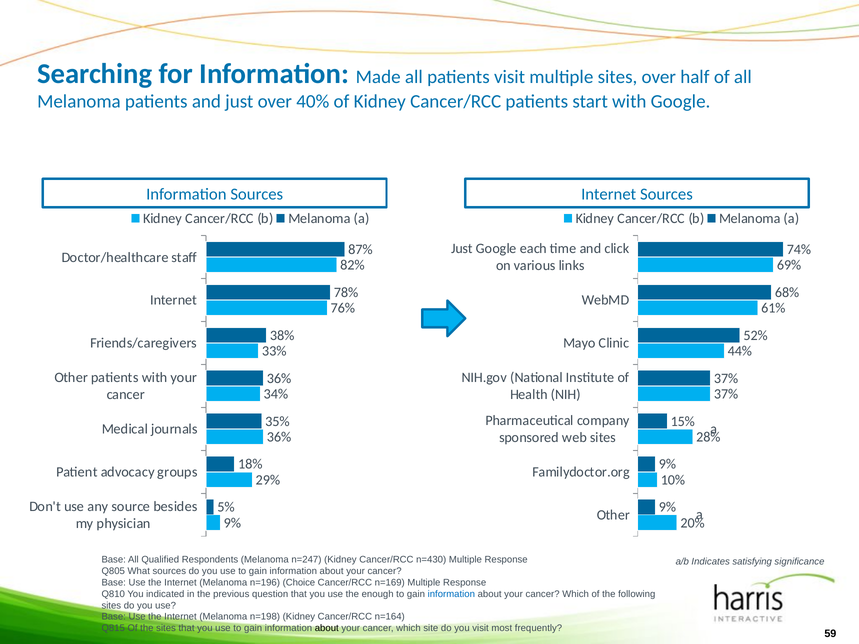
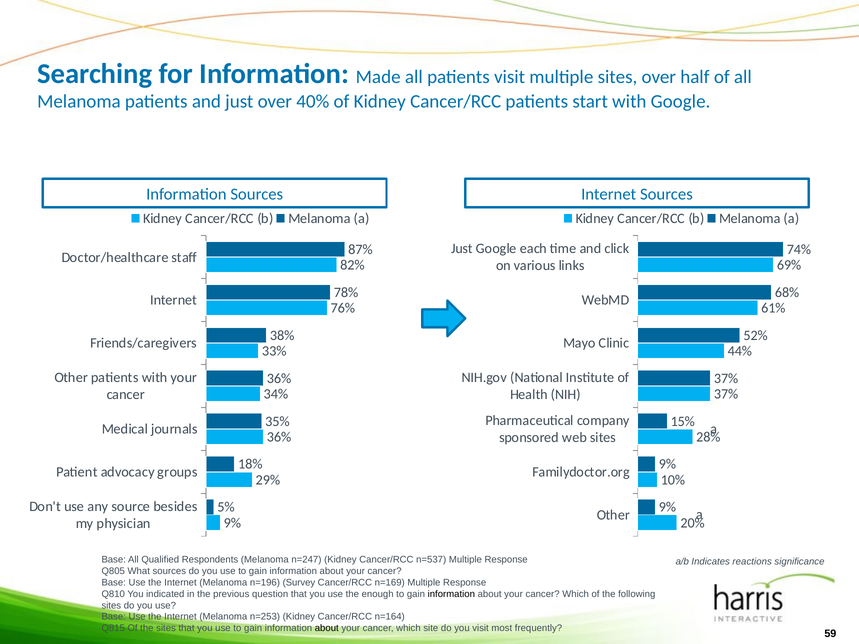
n=430: n=430 -> n=537 (431, 560)
satisfying: satisfying -> reactions (752, 562)
Choice: Choice -> Survey (299, 583)
information colour: blue -> black (451, 594)
n=198: n=198 -> n=253 (265, 617)
